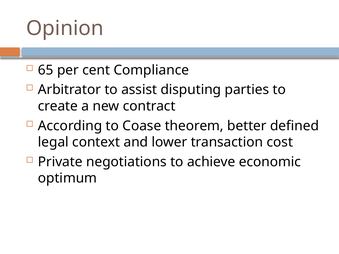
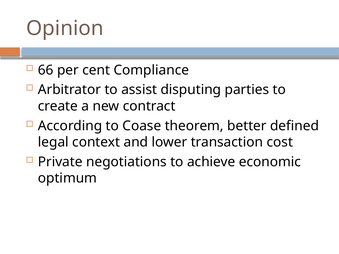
65: 65 -> 66 (46, 70)
